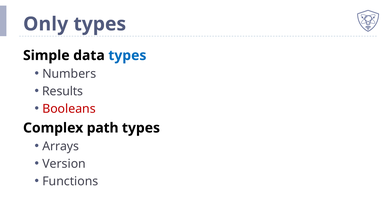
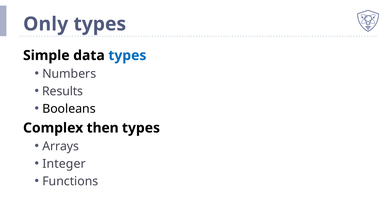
Booleans colour: red -> black (69, 109)
path: path -> then (103, 128)
Version: Version -> Integer (64, 163)
